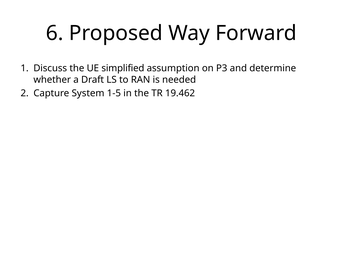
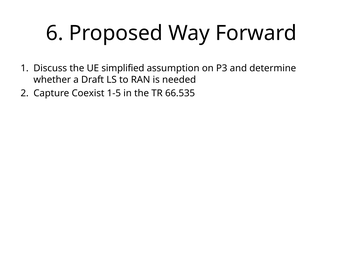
System: System -> Coexist (88, 93)
19.462: 19.462 -> 66.535 (180, 93)
